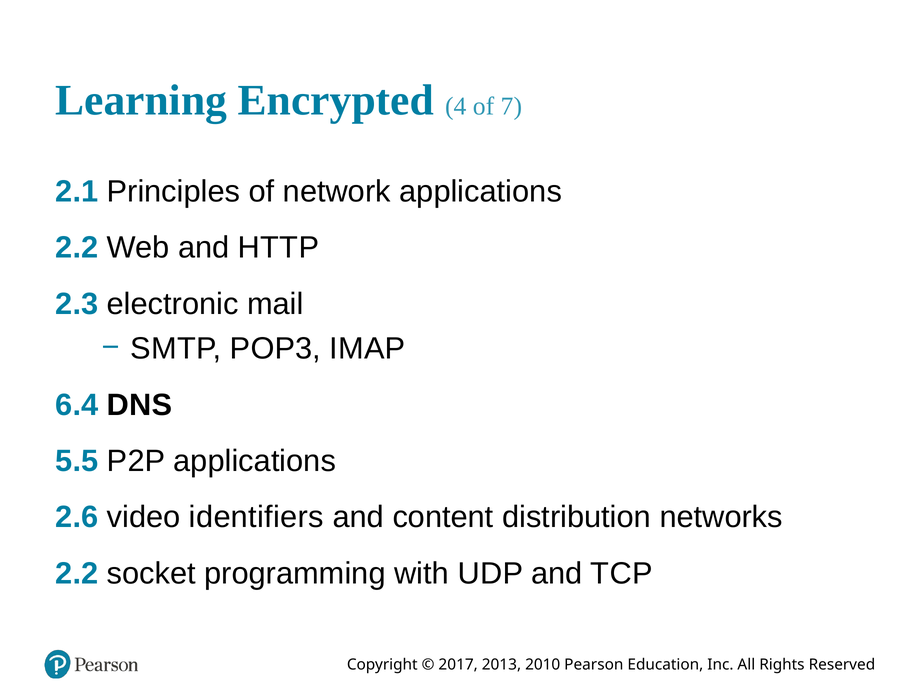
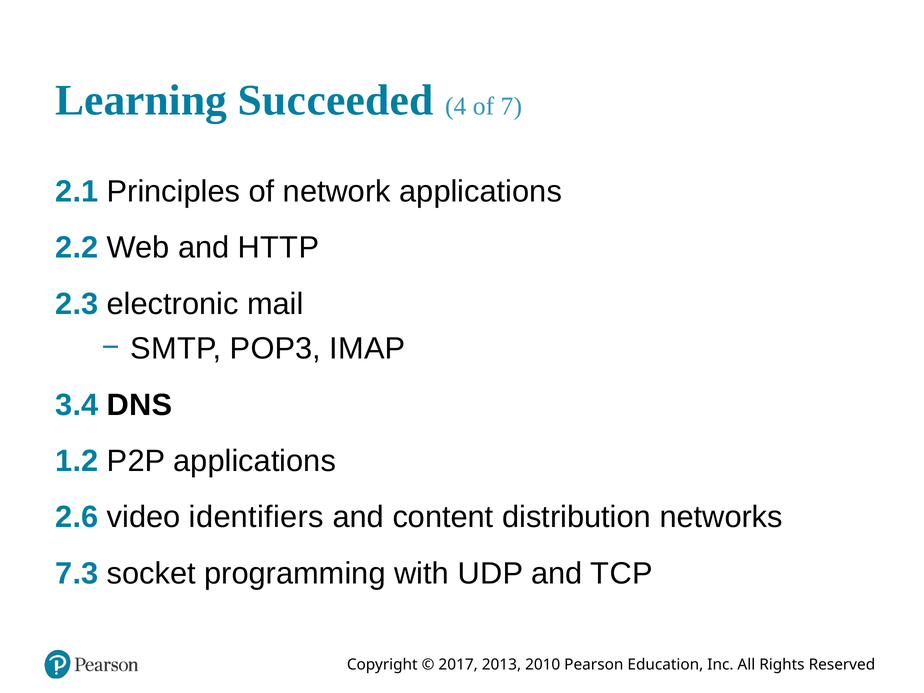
Encrypted: Encrypted -> Succeeded (336, 100)
6.4: 6.4 -> 3.4 (77, 405)
5.5: 5.5 -> 1.2 (77, 461)
2.2: 2.2 -> 7.3 (77, 573)
